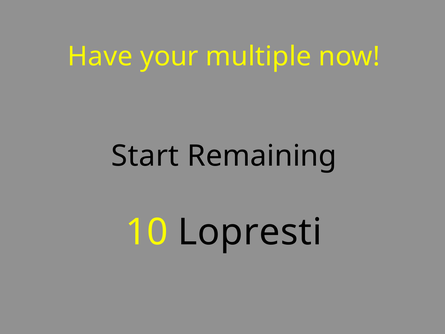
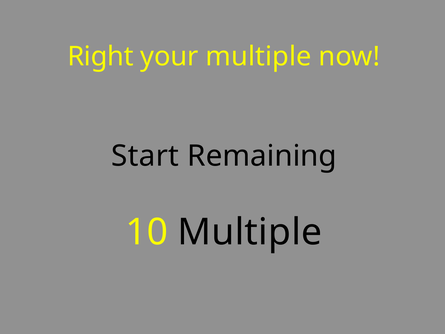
Have: Have -> Right (100, 56)
10 Lopresti: Lopresti -> Multiple (250, 232)
